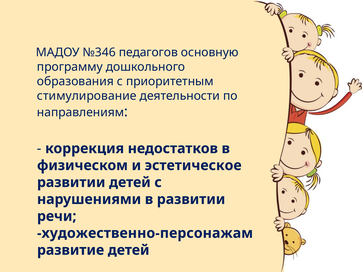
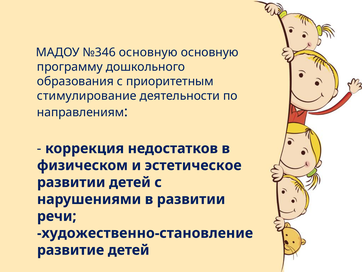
№346 педагогов: педагогов -> основную (148, 52)
художественно-персонажам: художественно-персонажам -> художественно-становление (145, 233)
